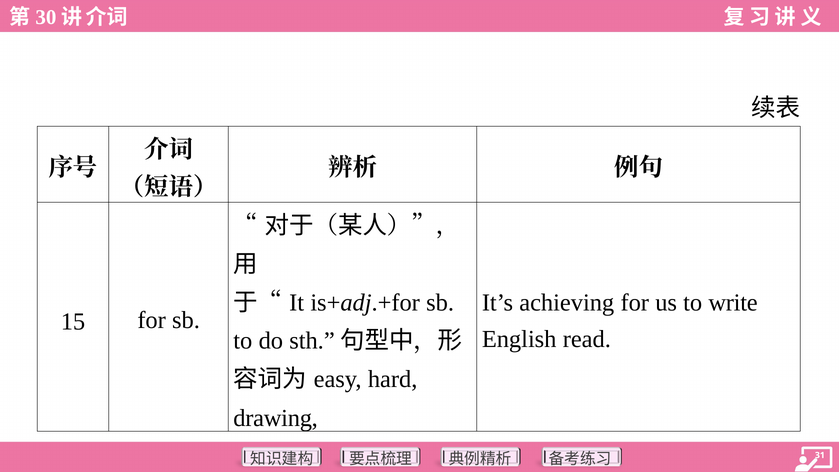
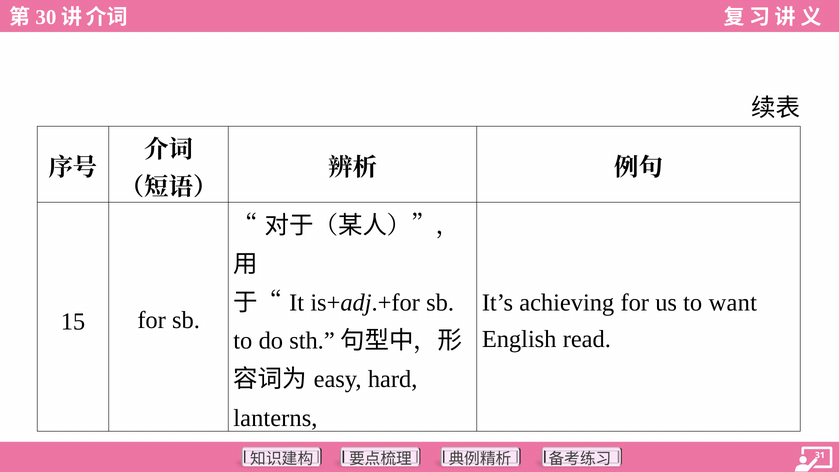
write: write -> want (733, 302)
drawing: drawing -> lanterns (275, 418)
